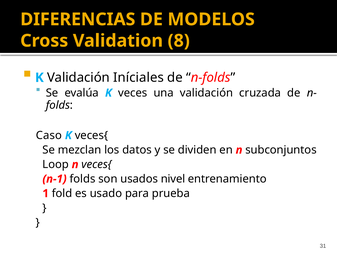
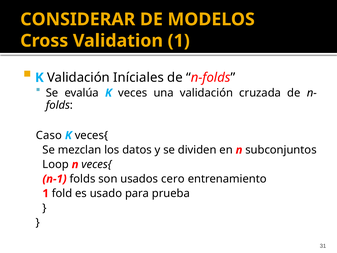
DIFERENCIAS: DIFERENCIAS -> CONSIDERAR (78, 19)
Validation 8: 8 -> 1 (179, 41)
nivel: nivel -> cero (173, 179)
